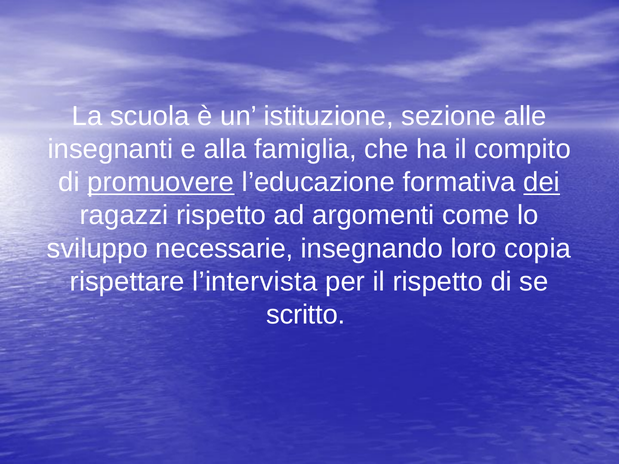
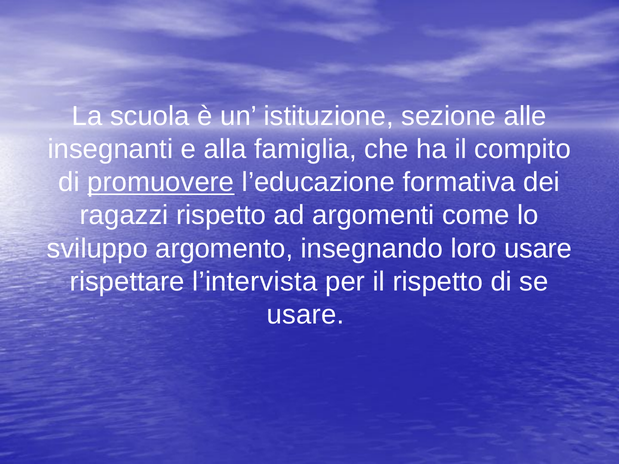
dei underline: present -> none (542, 183)
necessarie: necessarie -> argomento (224, 249)
loro copia: copia -> usare (538, 249)
scritto: scritto -> usare (306, 315)
